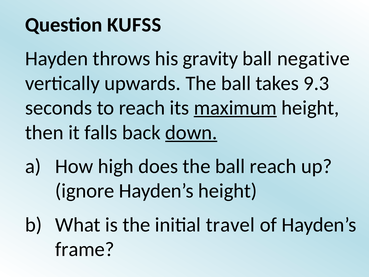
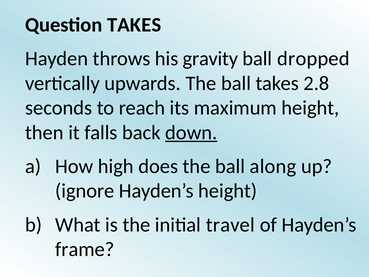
Question KUFSS: KUFSS -> TAKES (134, 25)
negative: negative -> dropped (313, 59)
9.3: 9.3 -> 2.8 (316, 83)
maximum underline: present -> none (235, 108)
ball reach: reach -> along (273, 166)
